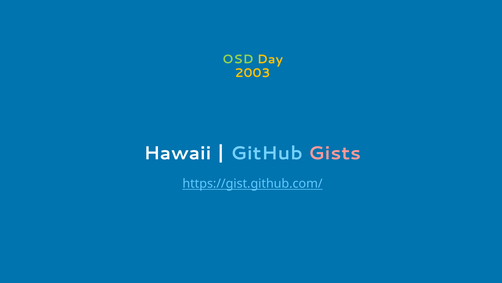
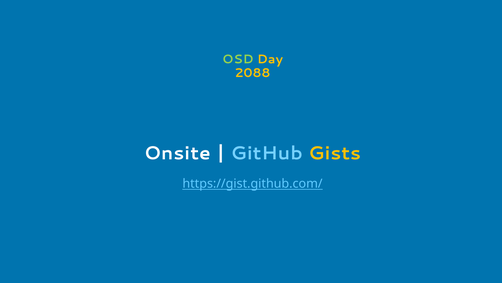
2003: 2003 -> 2088 (253, 73)
Hawaii: Hawaii -> Onsite (177, 153)
Gists colour: pink -> yellow (335, 153)
